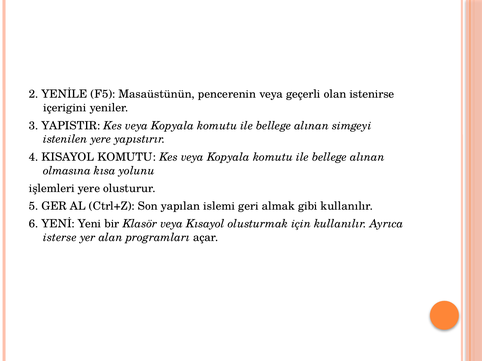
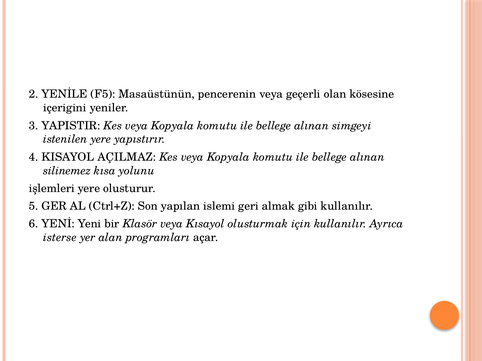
istenirse: istenirse -> kösesine (372, 94)
KISAYOL KOMUTU: KOMUTU -> AÇILMAZ (127, 157)
olmasına: olmasına -> silinemez (67, 171)
